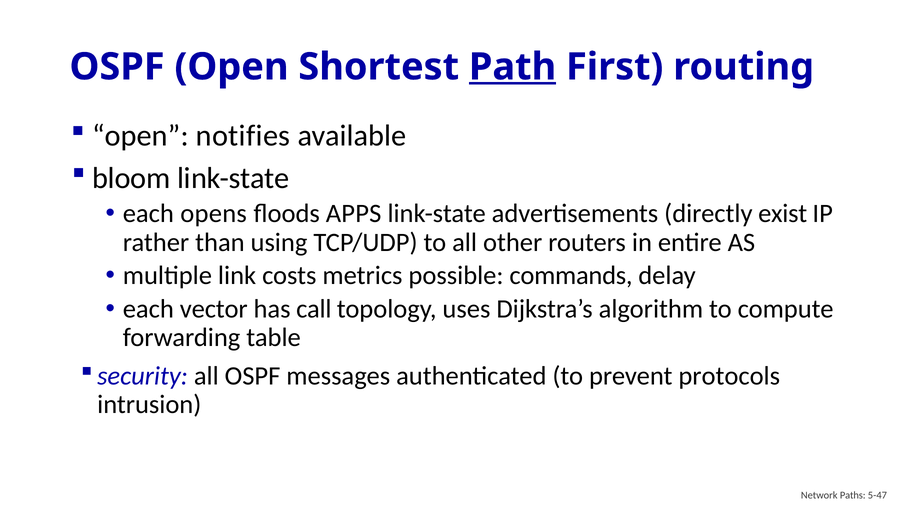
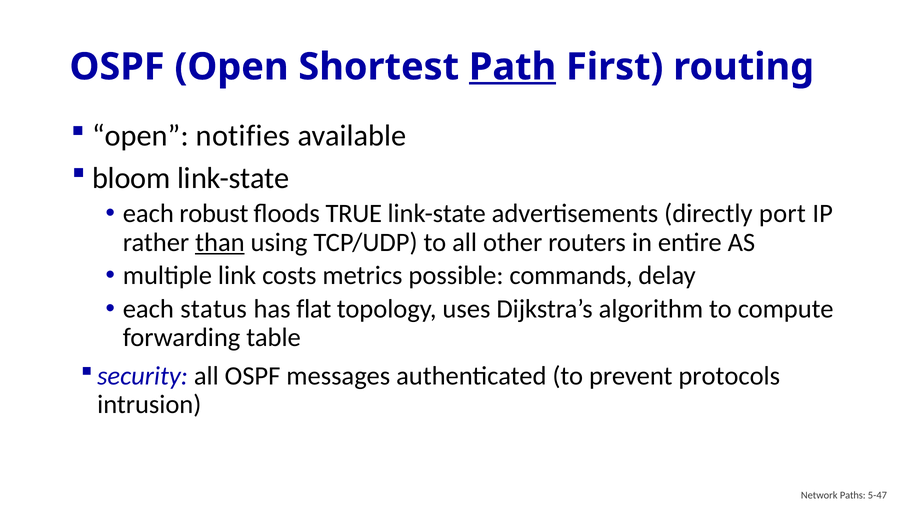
opens: opens -> robust (214, 214)
APPS: APPS -> TRUE (354, 214)
exist: exist -> port (782, 214)
than underline: none -> present (220, 243)
vector: vector -> status (214, 309)
call: call -> flat (314, 309)
